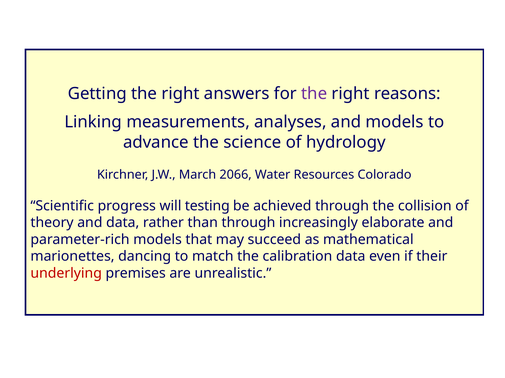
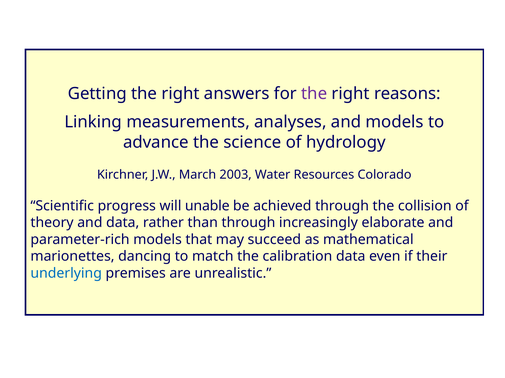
2066: 2066 -> 2003 (236, 175)
testing: testing -> unable (207, 206)
underlying colour: red -> blue (66, 274)
